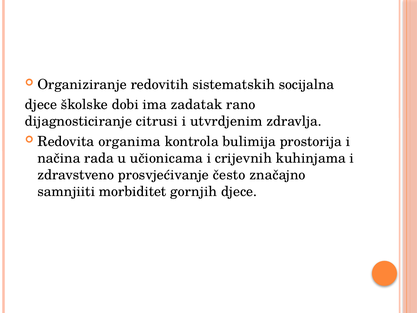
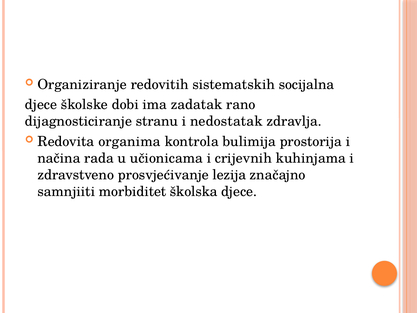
citrusi: citrusi -> stranu (157, 121)
utvrdjenim: utvrdjenim -> nedostatak (226, 121)
često: često -> lezija (229, 175)
gornjih: gornjih -> školska (194, 191)
